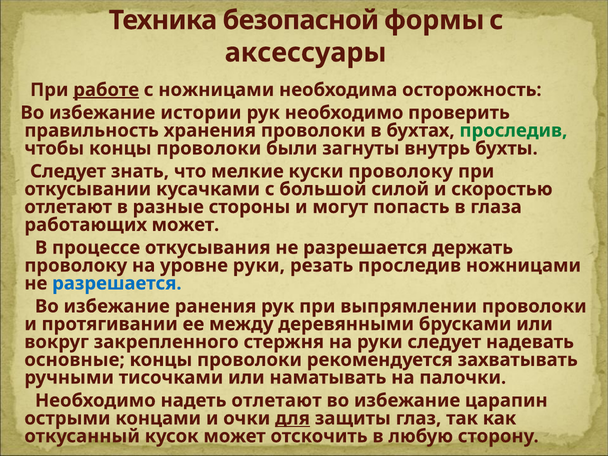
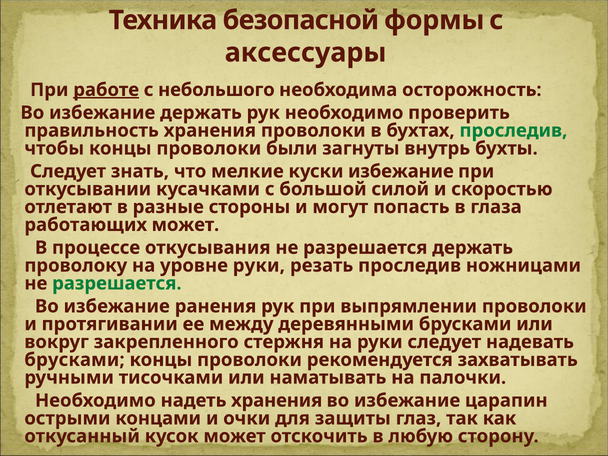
с ножницами: ножницами -> небольшого (216, 90)
избежание истории: истории -> держать (201, 113)
куски проволоку: проволоку -> избежание (401, 171)
разрешается colour: blue -> green (117, 283)
основные: основные -> брусками (75, 360)
надеть отлетают: отлетают -> хранения (277, 401)
для underline: present -> none (293, 418)
